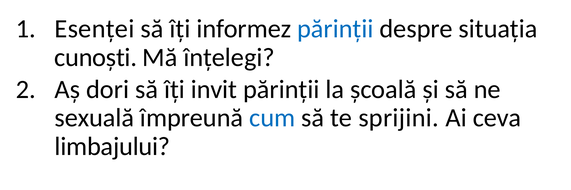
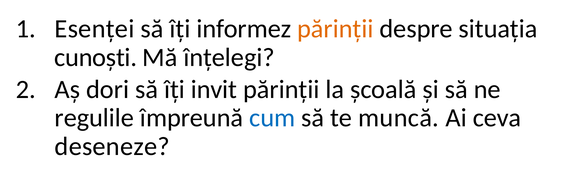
părinții colour: blue -> orange (335, 29)
sexuală: sexuală -> regulile (94, 118)
sprijini: sprijini -> muncă (399, 118)
limbajului: limbajului -> deseneze (112, 147)
